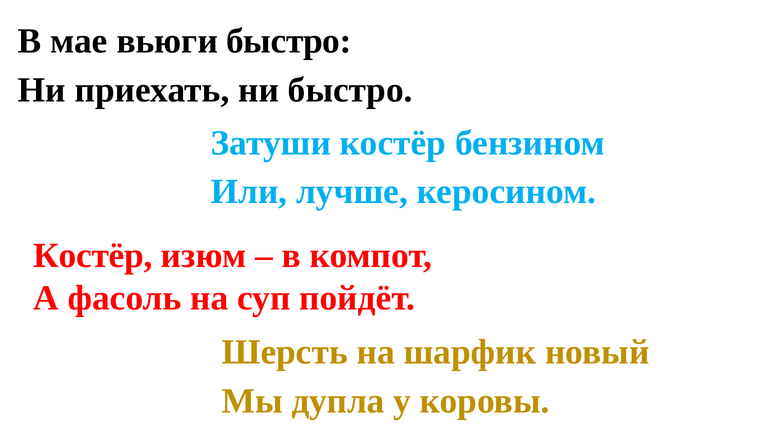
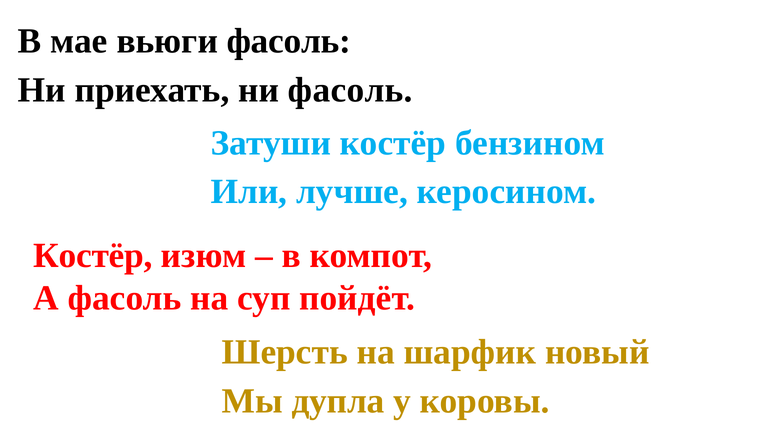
вьюги быстро: быстро -> фасоль (289, 41)
ни быстро: быстро -> фасоль (350, 90)
